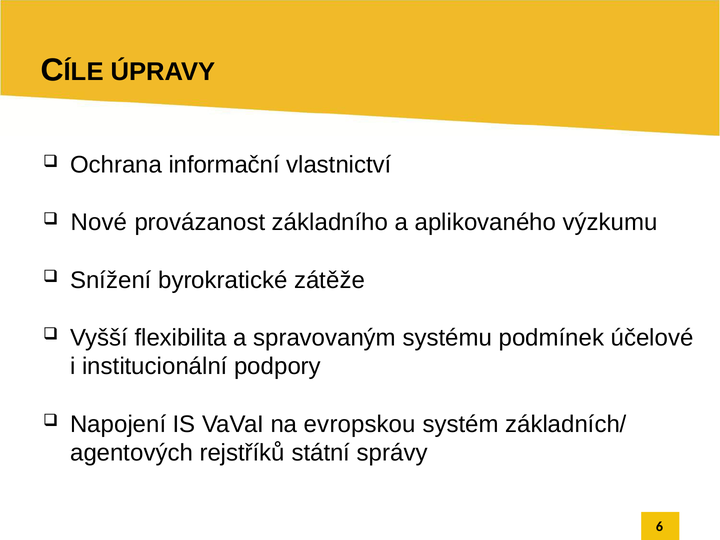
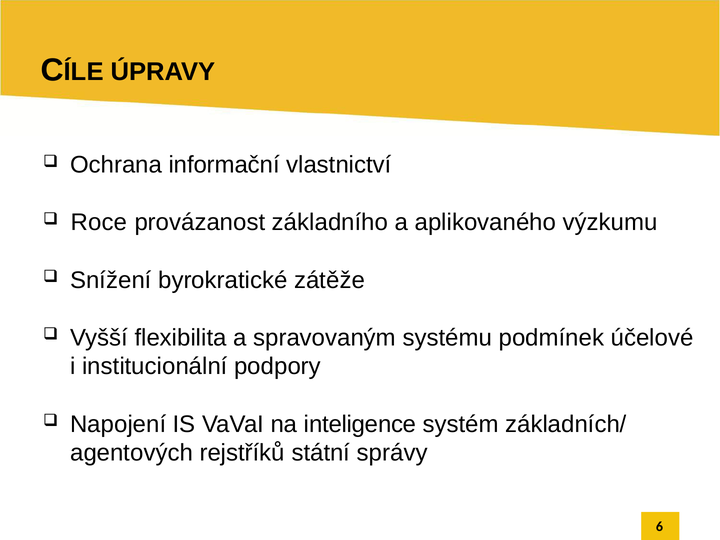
Nové: Nové -> Roce (99, 223)
evropskou: evropskou -> inteligence (360, 424)
